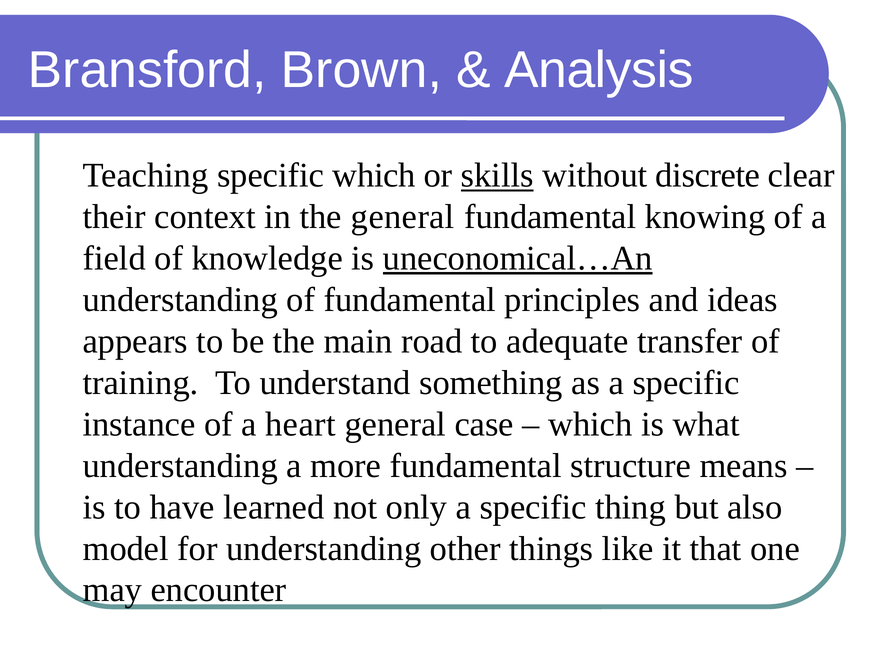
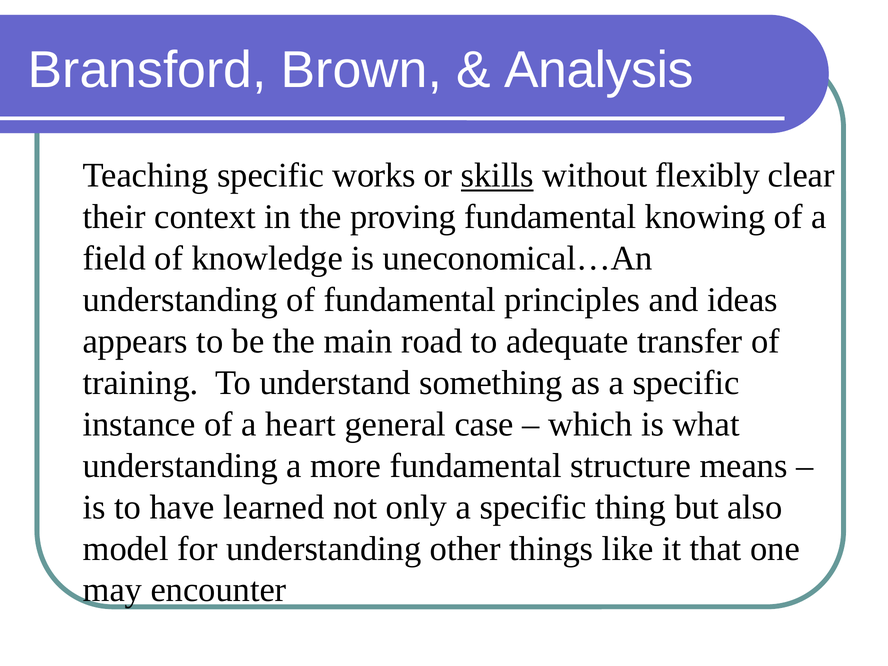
specific which: which -> works (374, 175)
discrete: discrete -> flexibly (708, 175)
the general: general -> proving (403, 217)
uneconomical…An underline: present -> none (518, 258)
